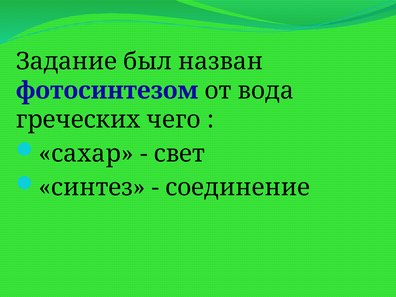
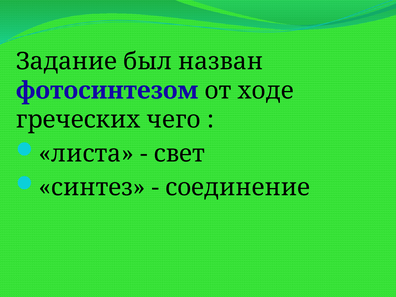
вода: вода -> ходе (266, 91)
сахар: сахар -> листа (86, 154)
